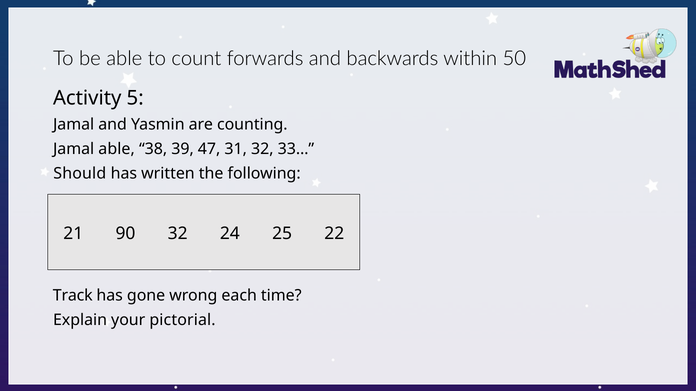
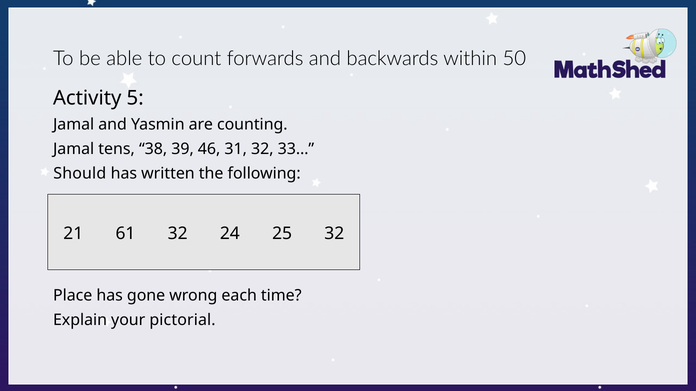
Jamal able: able -> tens (117, 149)
47: 47 -> 46 (209, 149)
90: 90 -> 61 (125, 234)
25 22: 22 -> 32 (334, 234)
Track: Track -> Place (73, 296)
